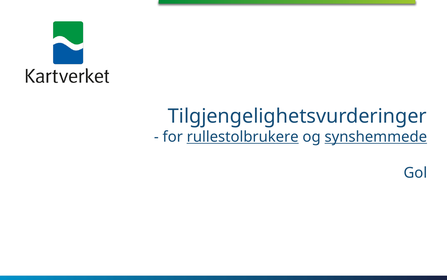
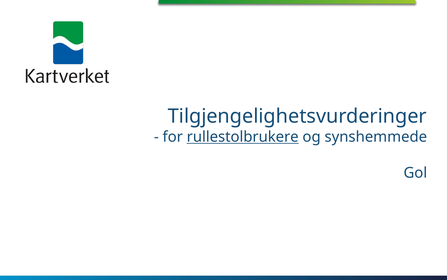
synshemmede underline: present -> none (376, 137)
